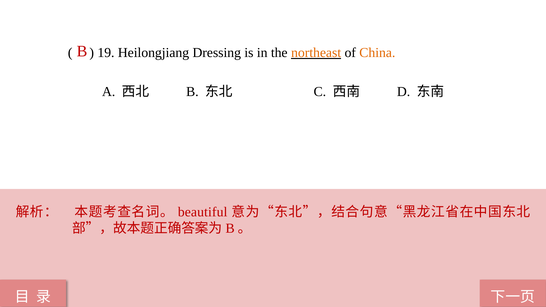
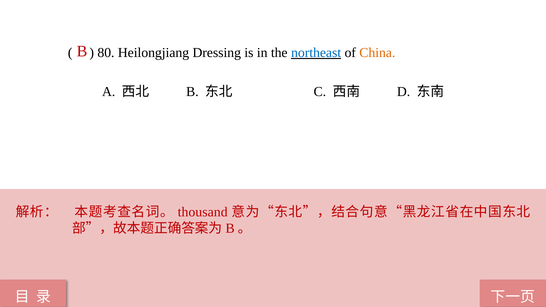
19: 19 -> 80 (106, 53)
northeast colour: orange -> blue (316, 53)
beautiful: beautiful -> thousand (203, 212)
